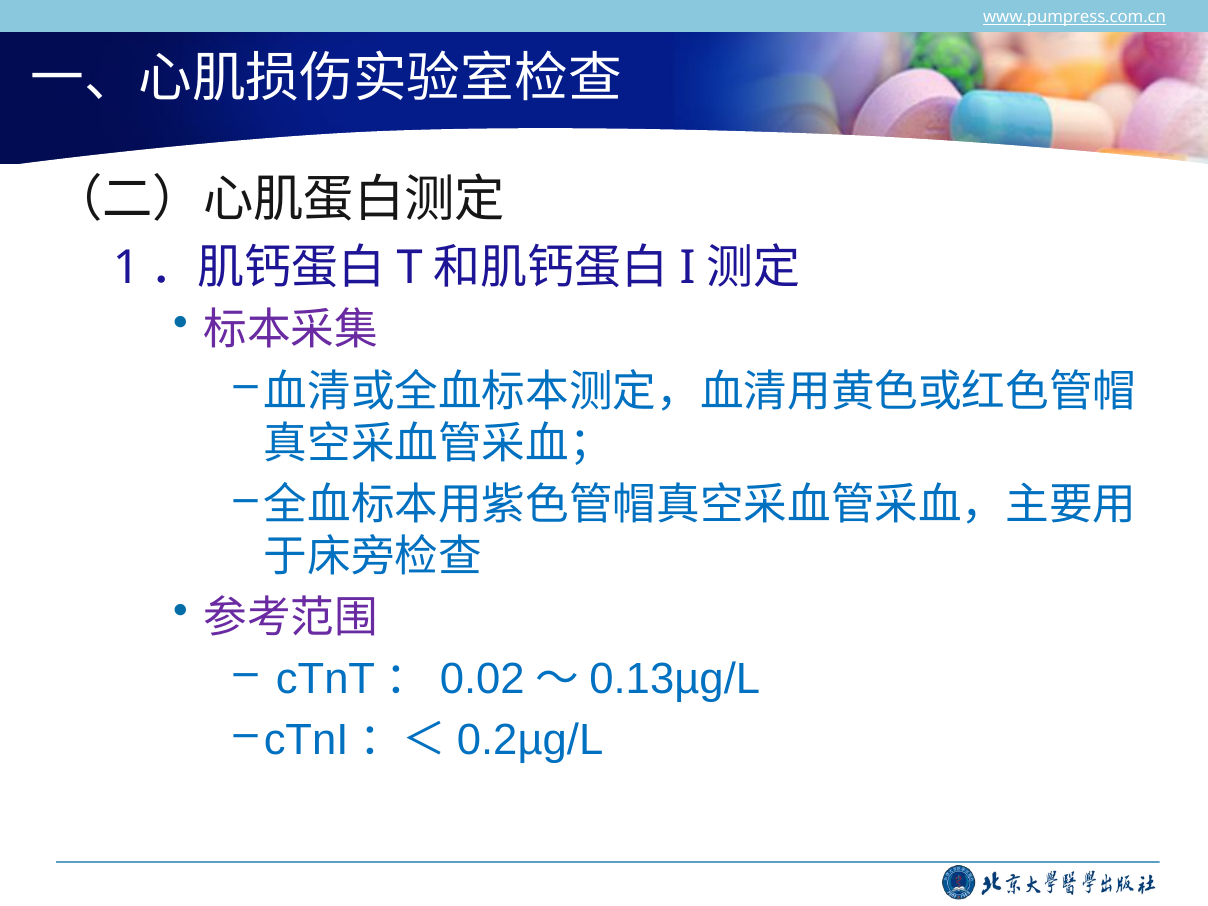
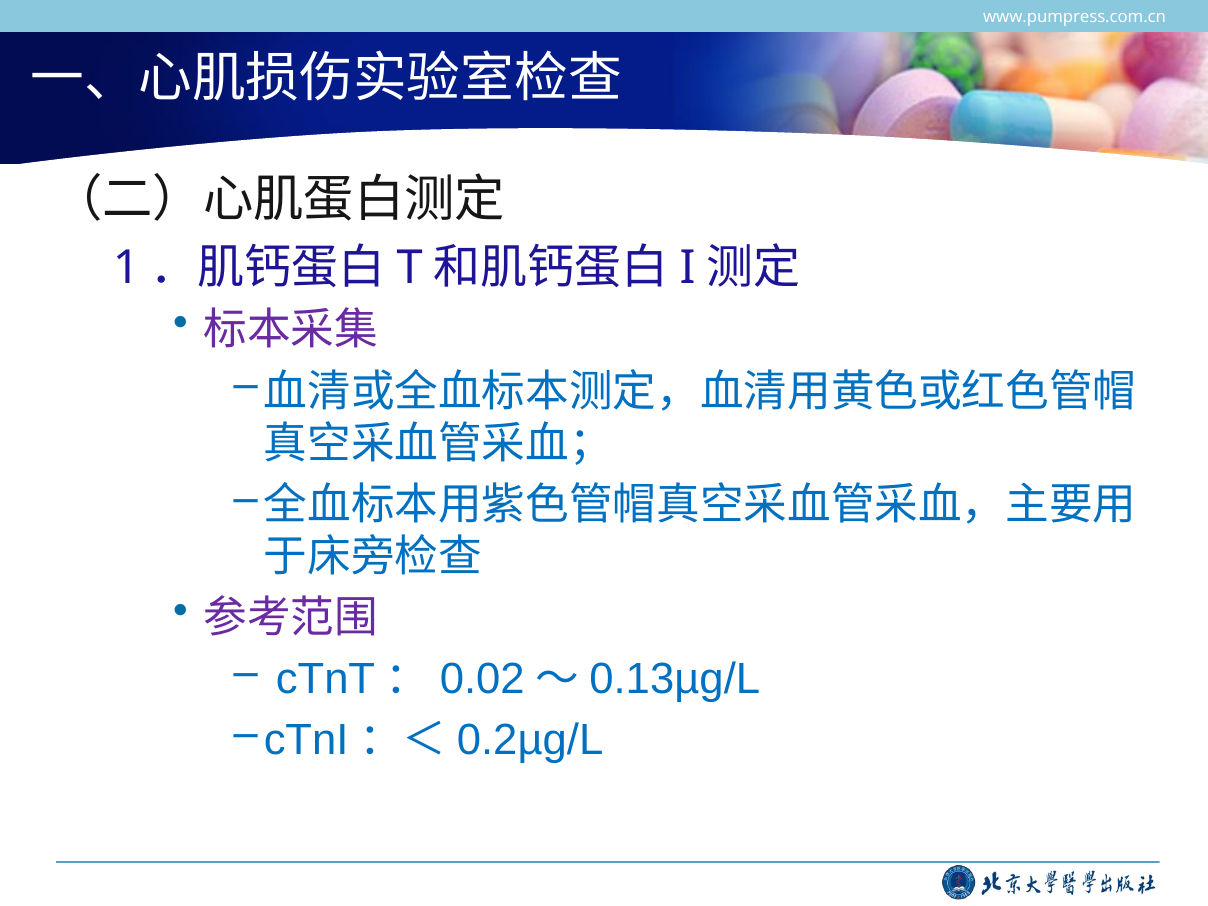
www.pumpress.com.cn underline: present -> none (1075, 17)
